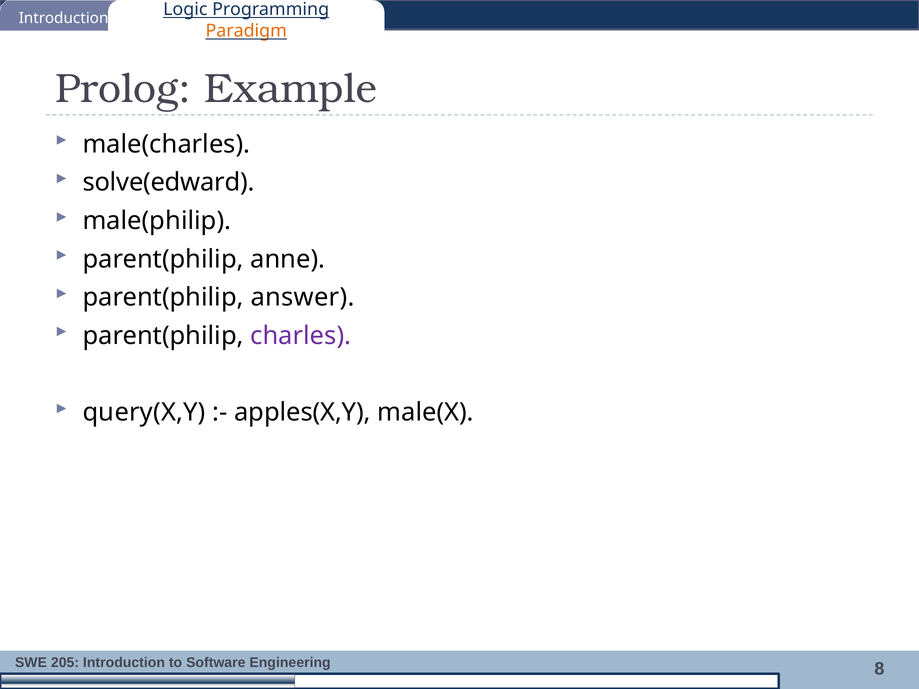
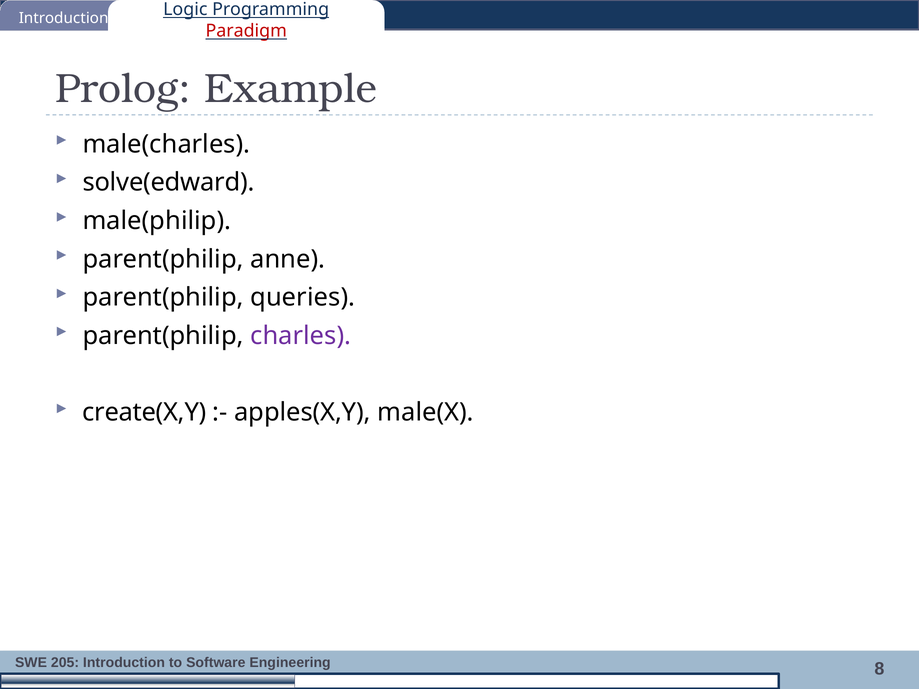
Paradigm colour: orange -> red (246, 31)
answer: answer -> queries (303, 298)
query(X,Y: query(X,Y -> create(X,Y (144, 412)
